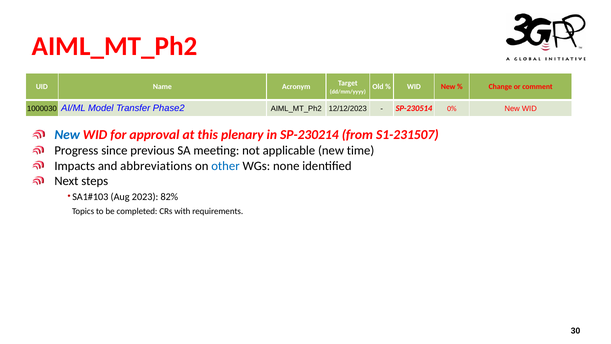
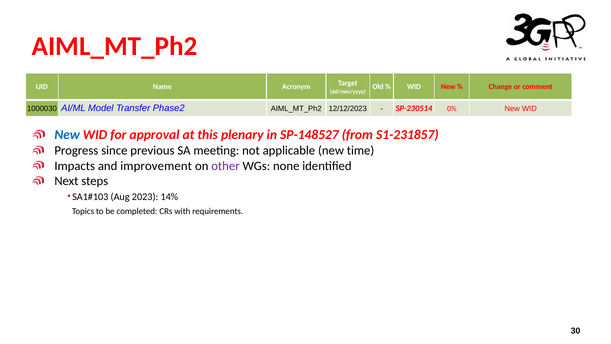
SP-230214: SP-230214 -> SP-148527 (309, 135)
S1-231507: S1-231507 -> S1-231857 (407, 135)
abbreviations: abbreviations -> improvement (156, 166)
other colour: blue -> purple (225, 166)
82%: 82% -> 14% (169, 197)
